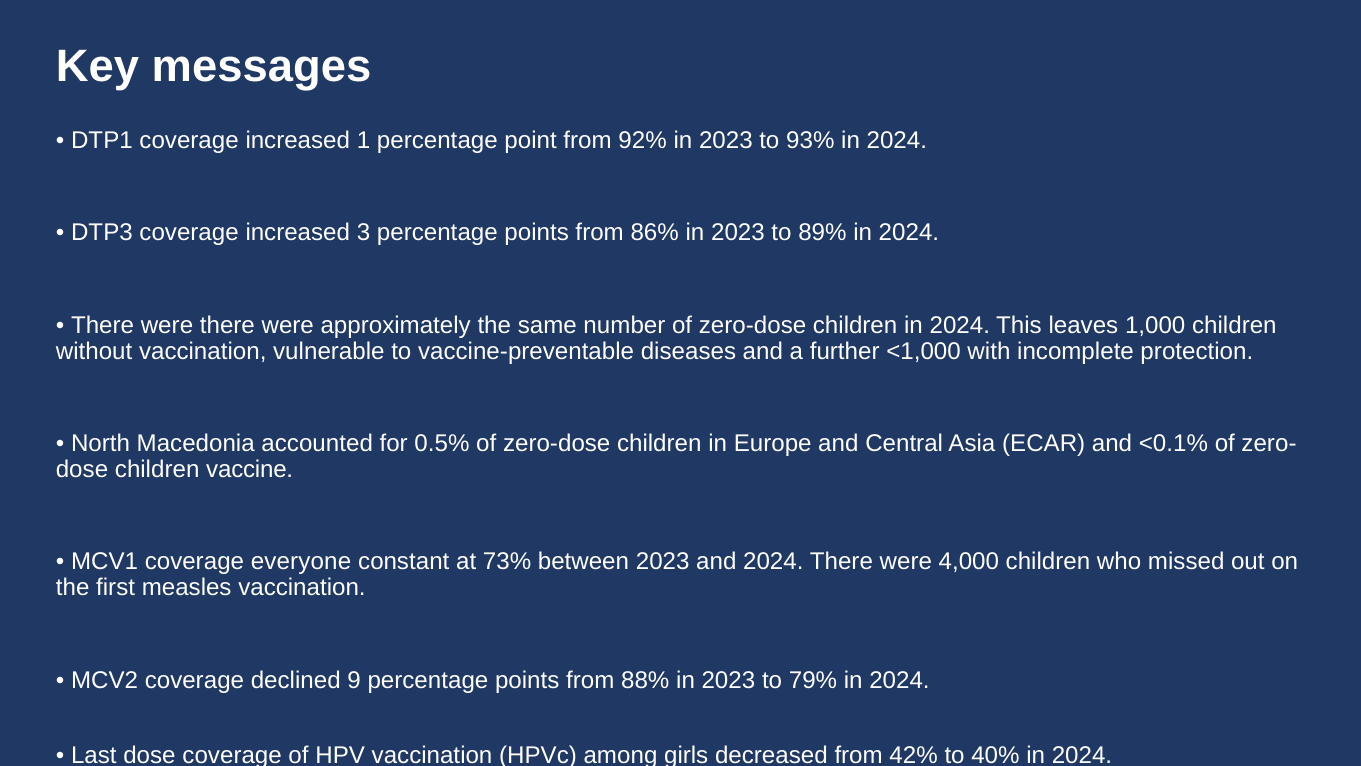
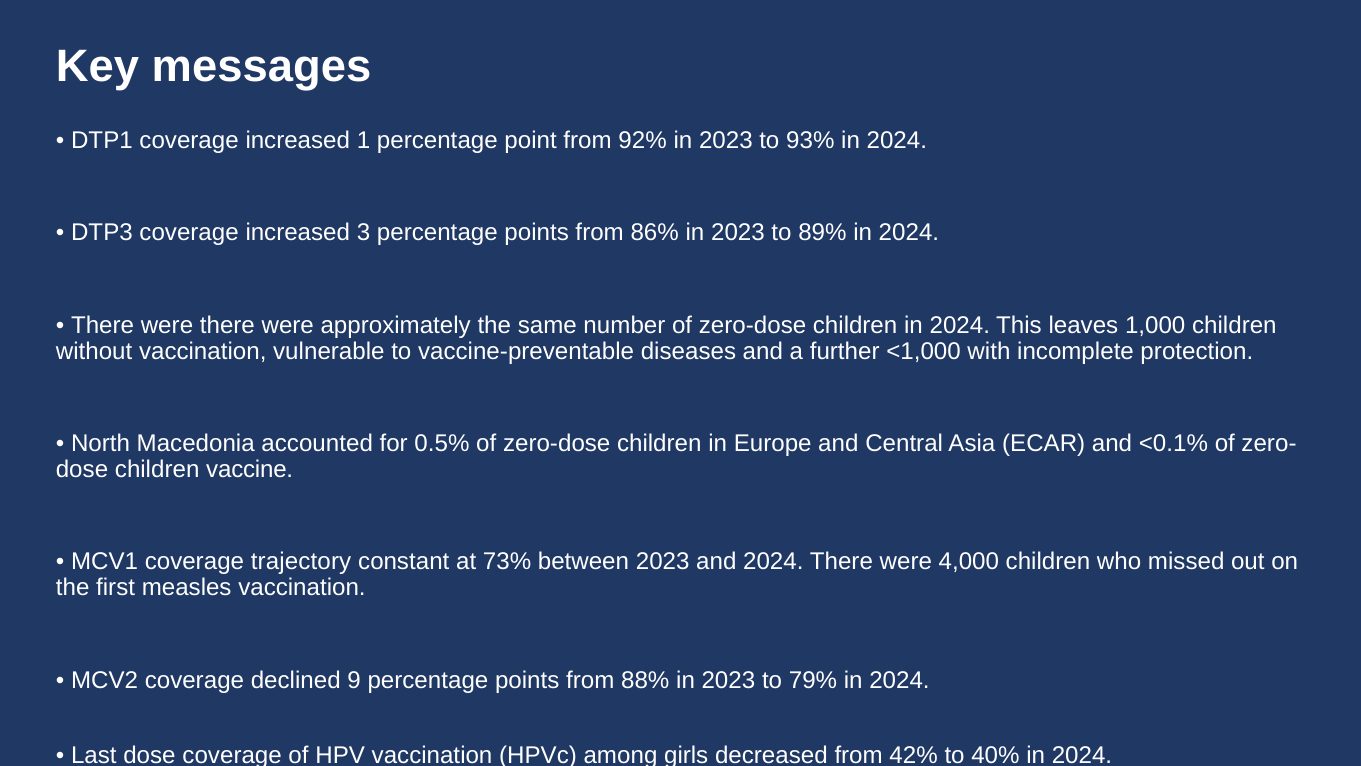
everyone: everyone -> trajectory (301, 562)
